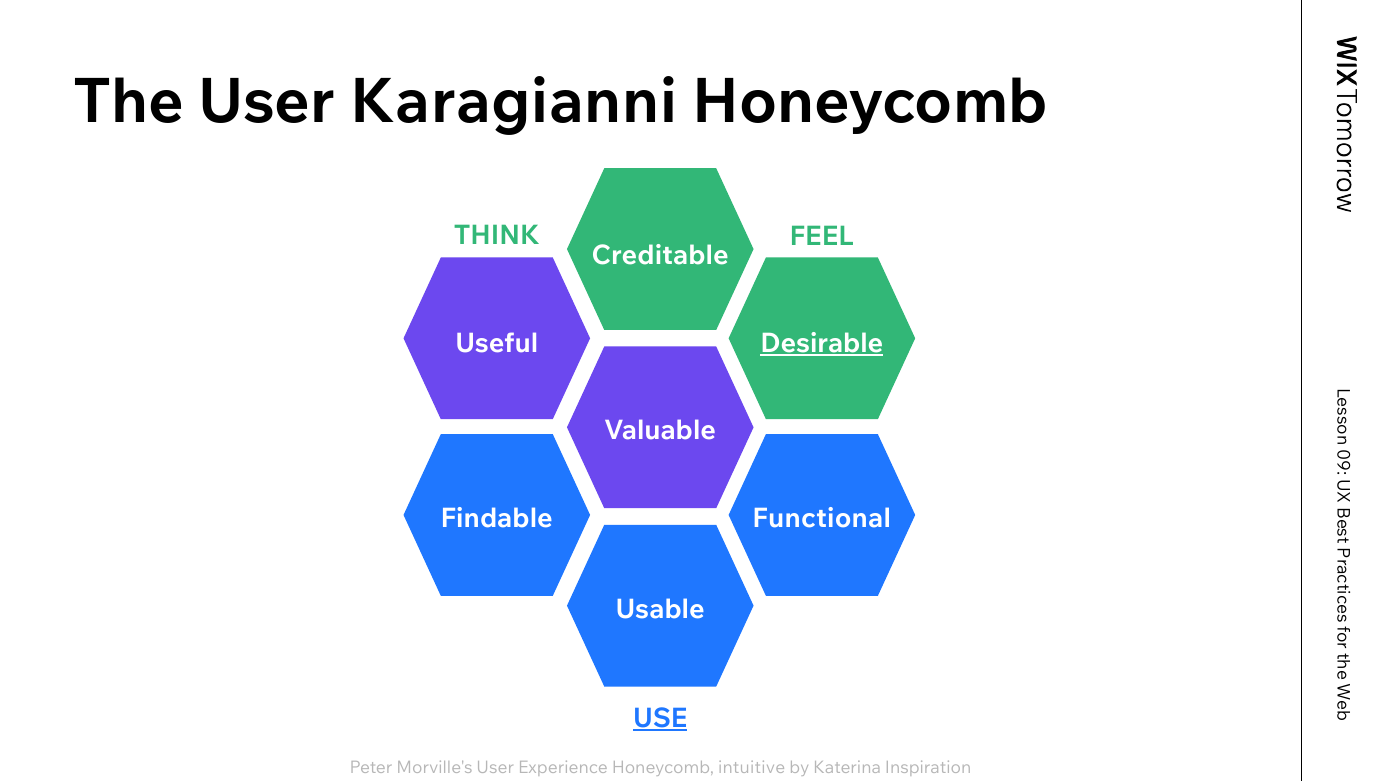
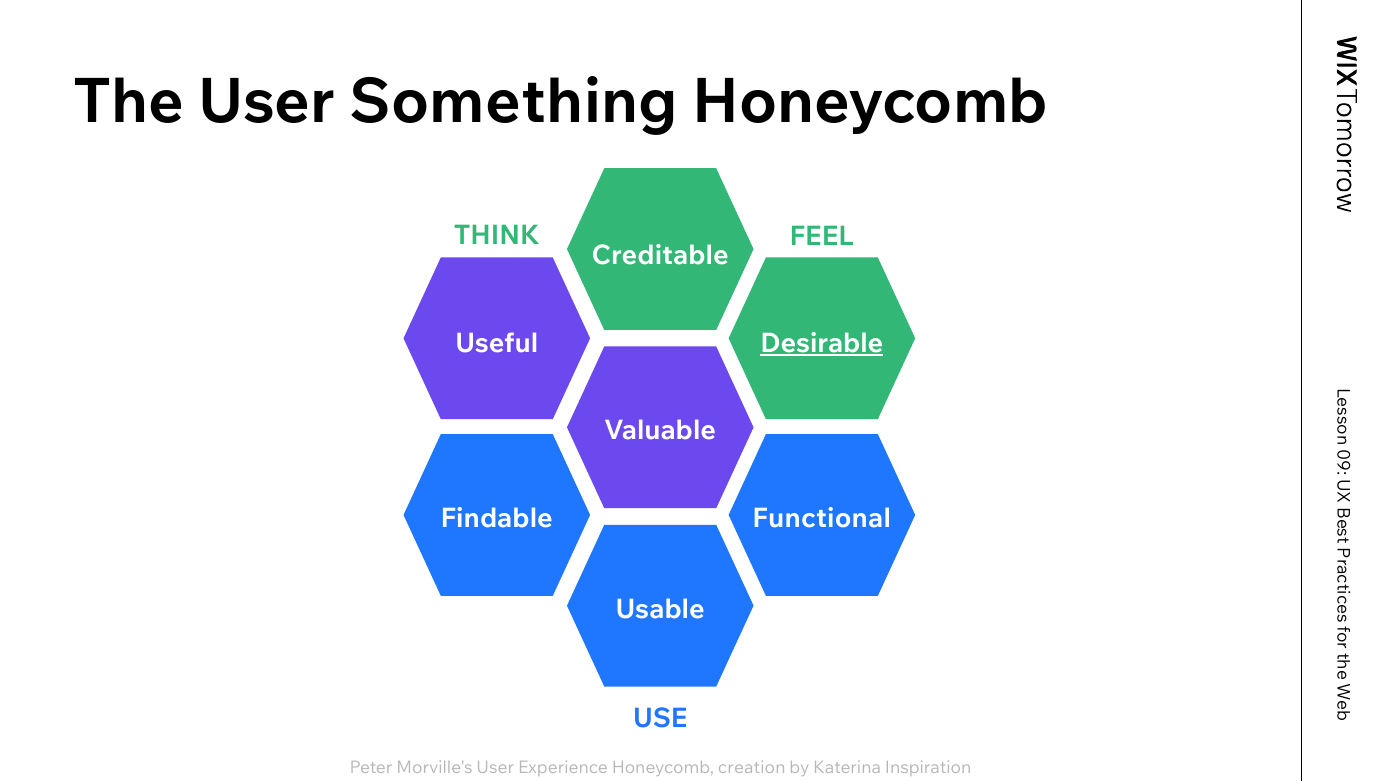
Karagianni: Karagianni -> Something (514, 103)
USE underline: present -> none (660, 719)
intuitive: intuitive -> creation (752, 768)
